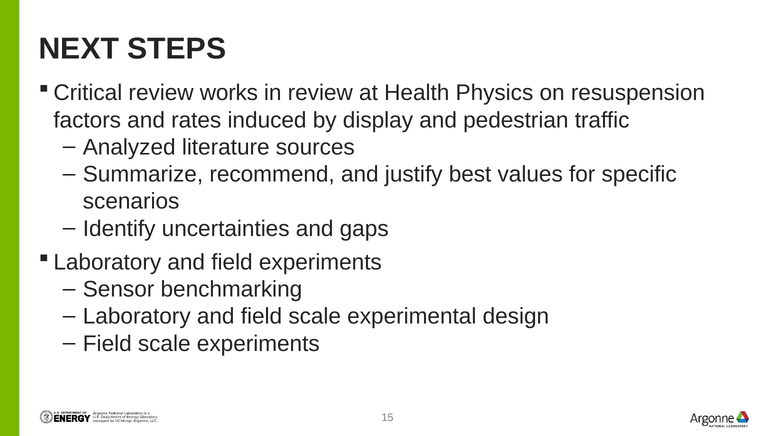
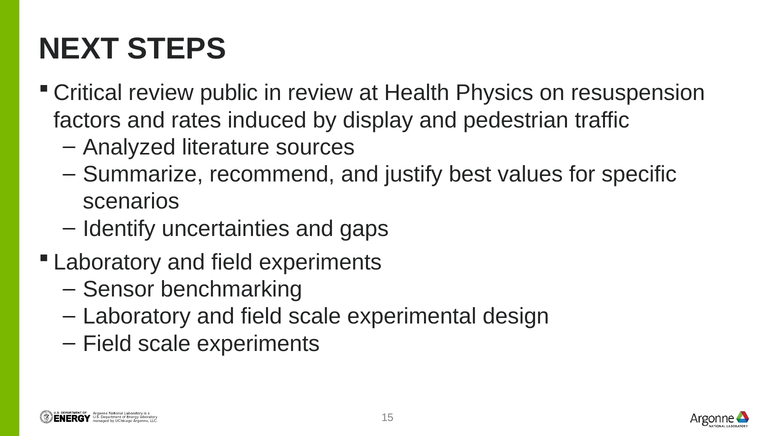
works: works -> public (229, 93)
